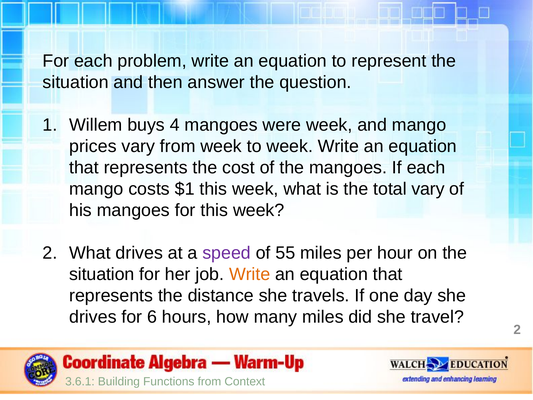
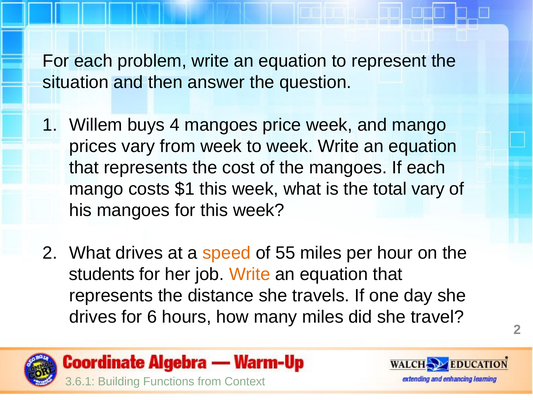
were: were -> price (282, 125)
speed colour: purple -> orange (227, 253)
situation: situation -> students (102, 274)
